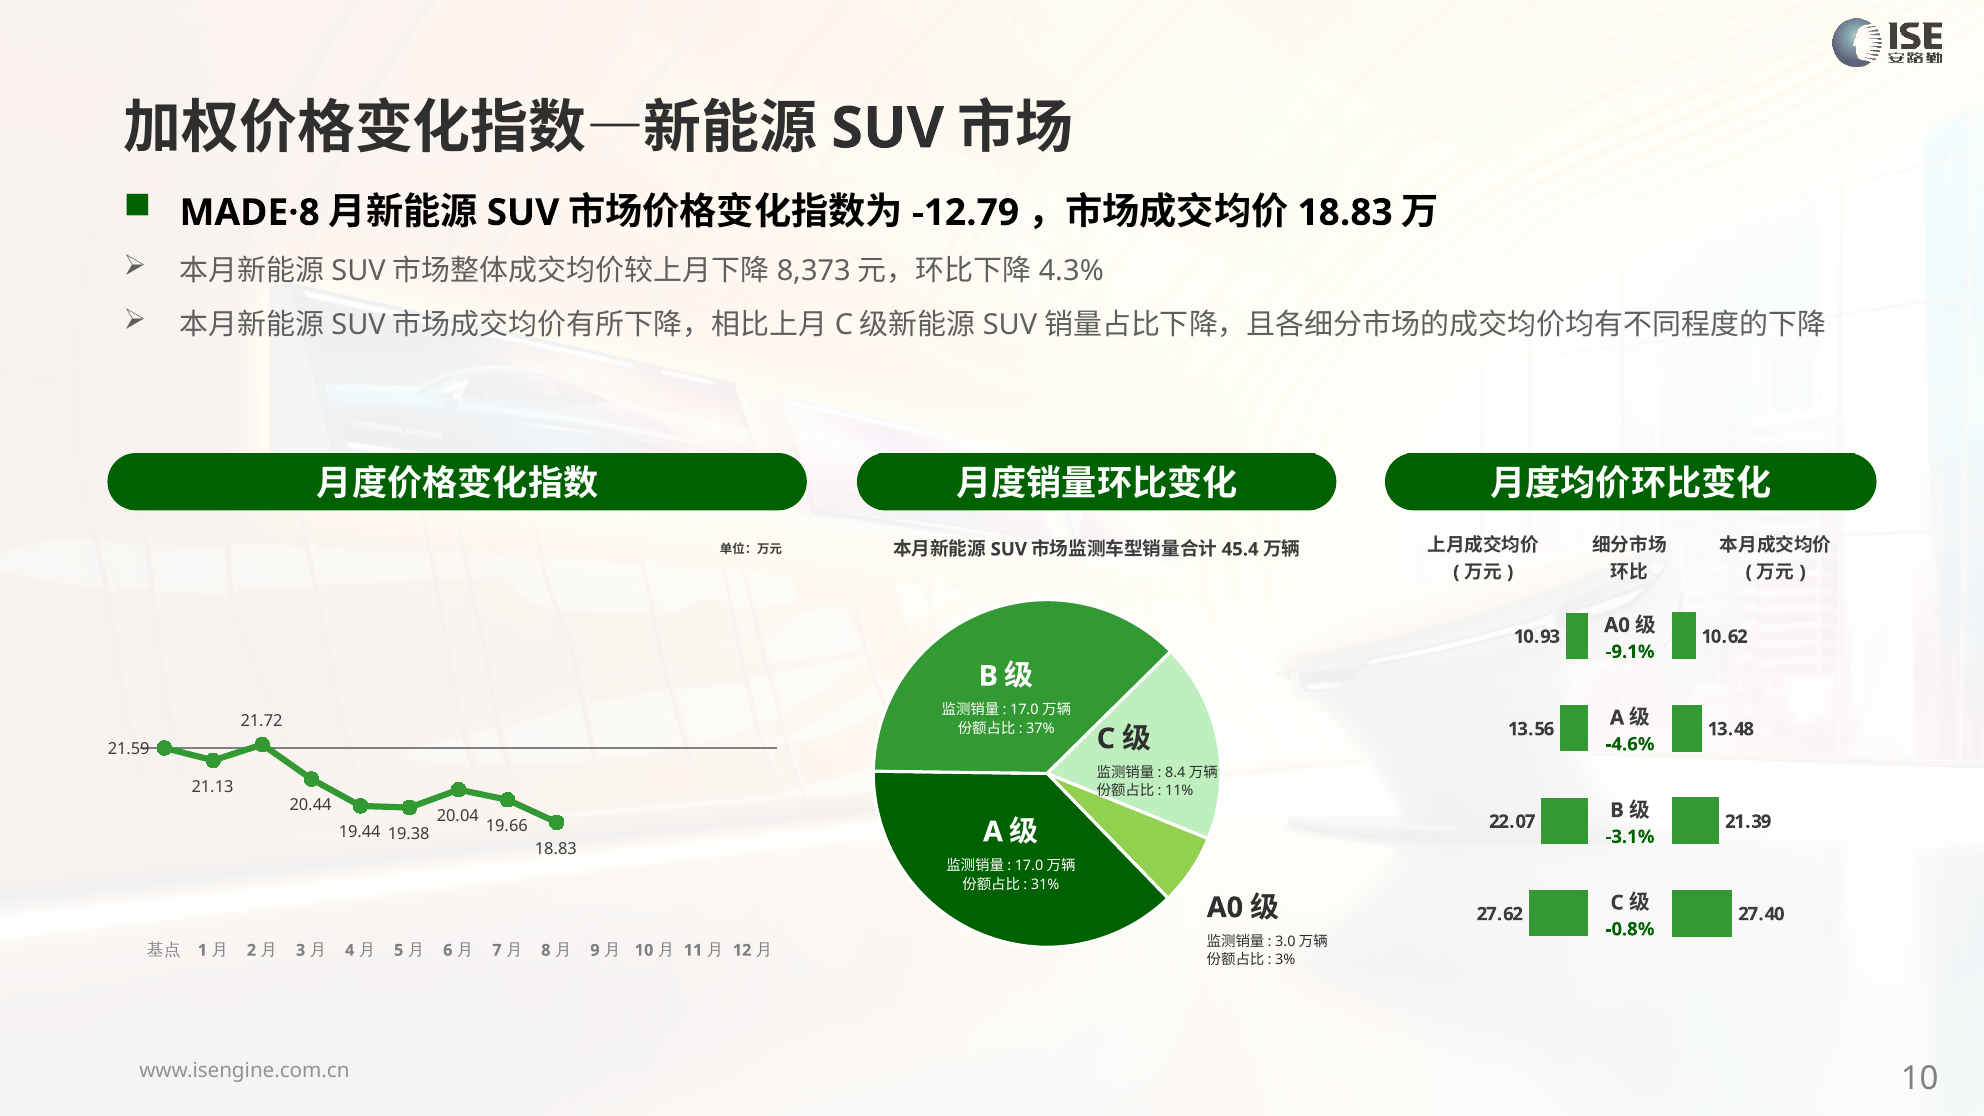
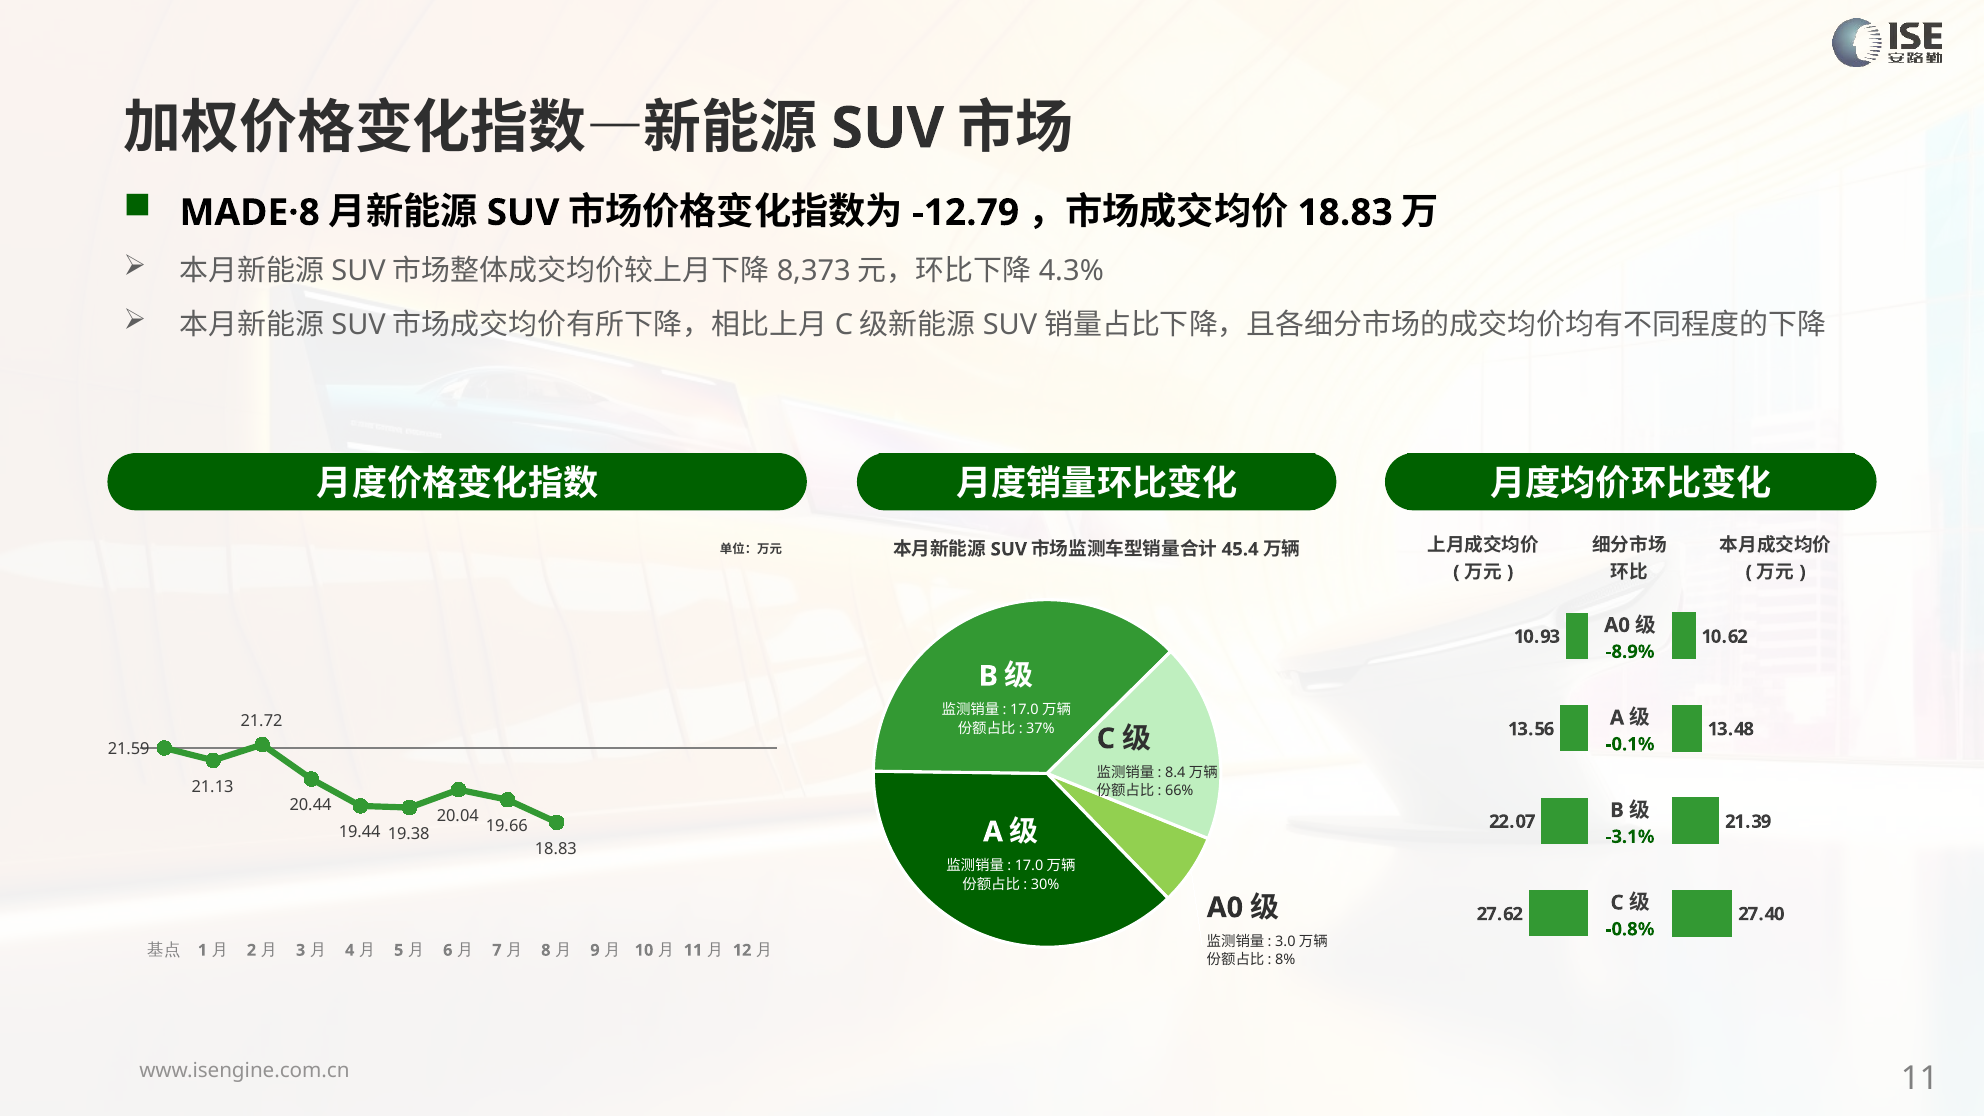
-9.1%: -9.1% -> -8.9% (1630, 652)
-4.6%: -4.6% -> -0.1% (1630, 744)
11%: 11% -> 66% (1179, 791)
31%: 31% -> 30% (1045, 884)
3%: 3% -> 8% (1285, 960)
10: 10 -> 11 (1920, 1078)
